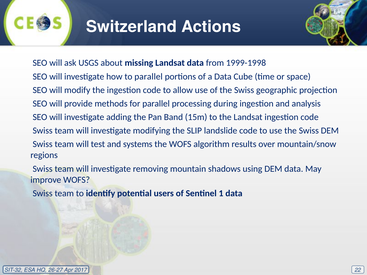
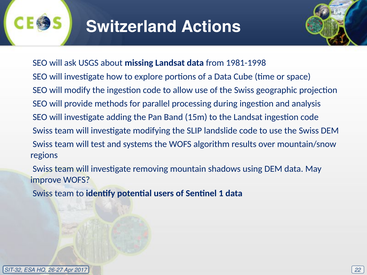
1999-1998: 1999-1998 -> 1981-1998 (246, 63)
to parallel: parallel -> explore (149, 77)
